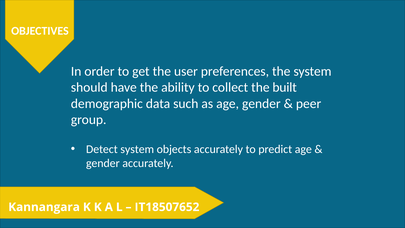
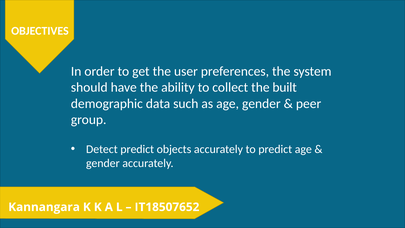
Detect system: system -> predict (137, 149)
